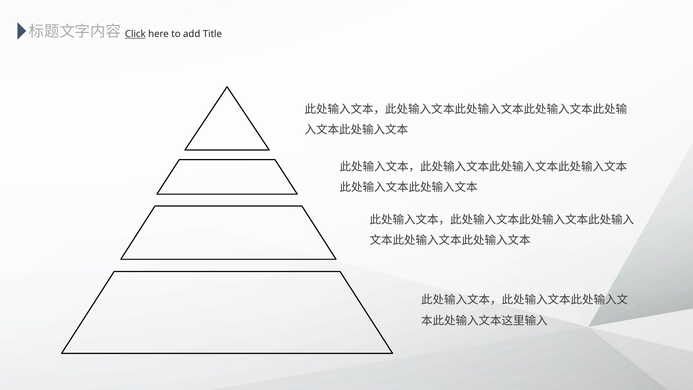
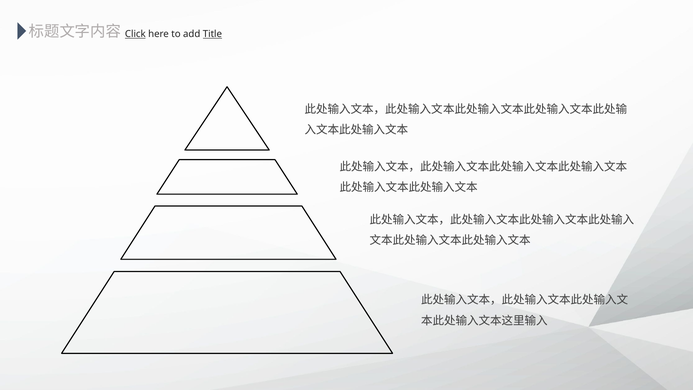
Title underline: none -> present (212, 34)
